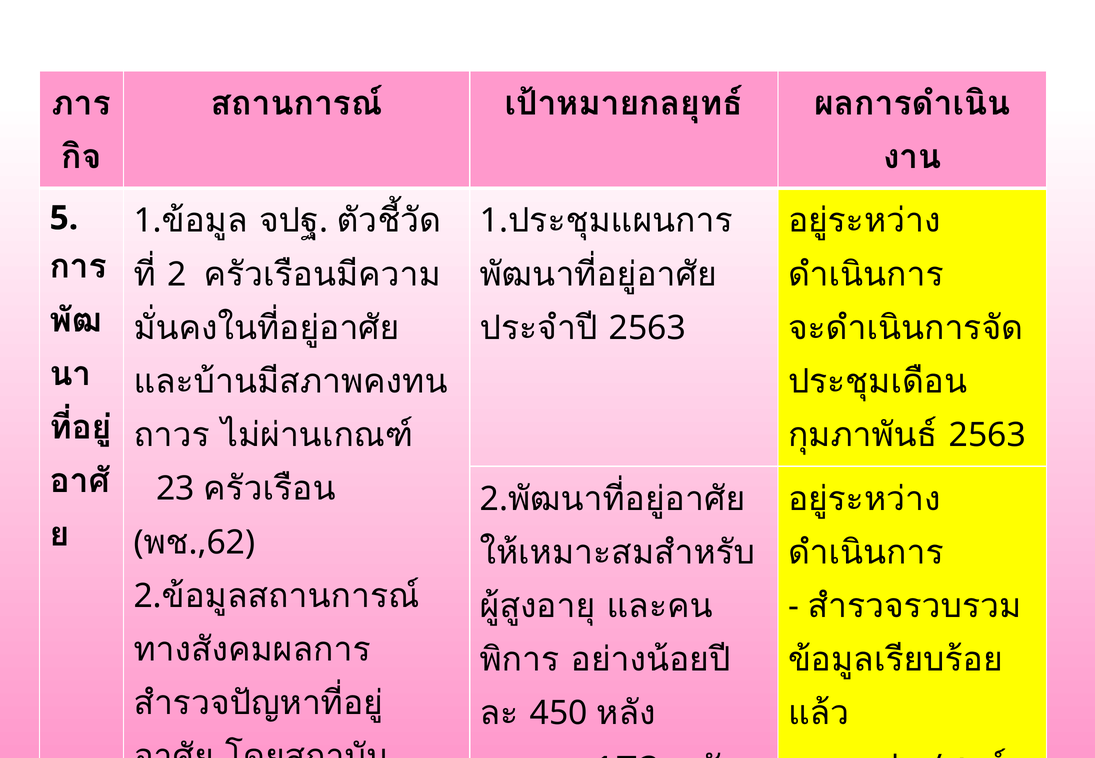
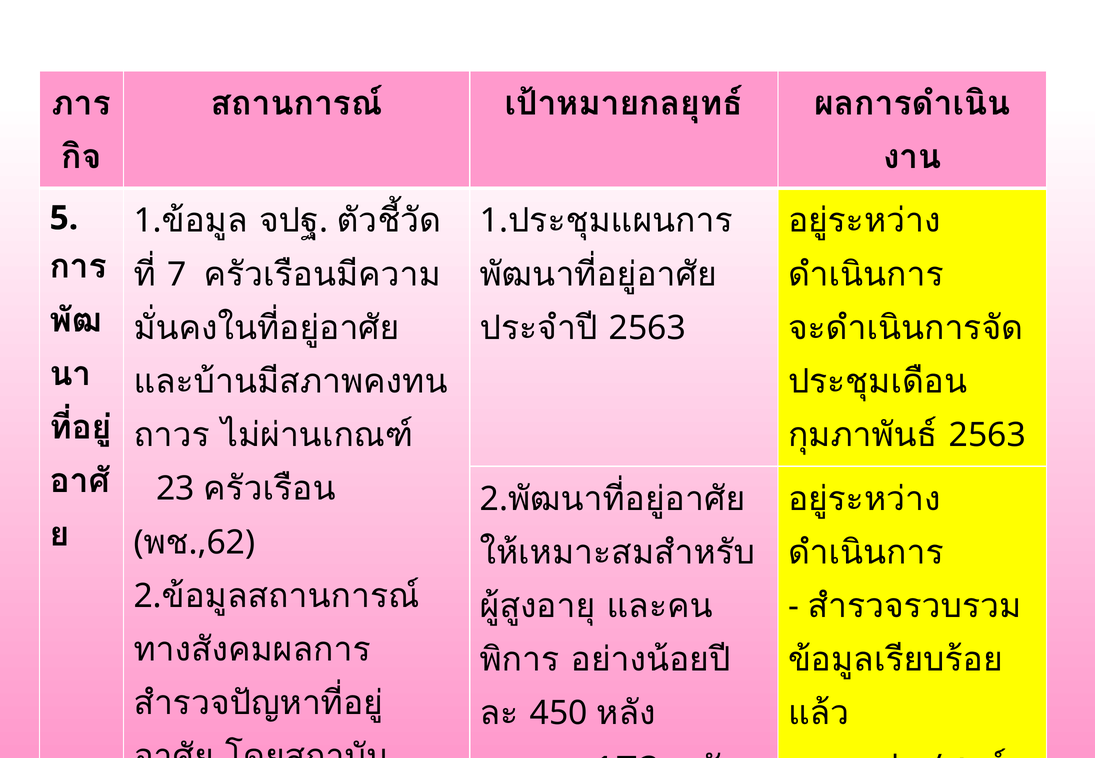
2: 2 -> 7 (177, 274)
